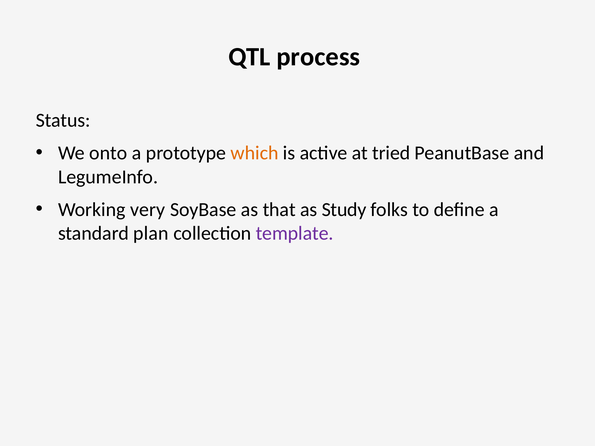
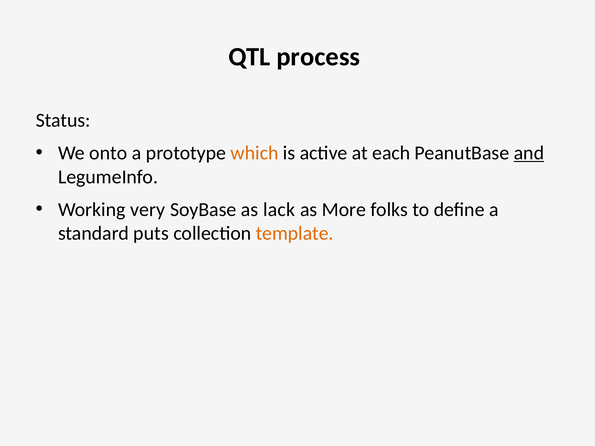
tried: tried -> each (391, 153)
and underline: none -> present (529, 153)
that: that -> lack (279, 210)
Study: Study -> More (344, 210)
plan: plan -> puts (151, 233)
template colour: purple -> orange (295, 233)
